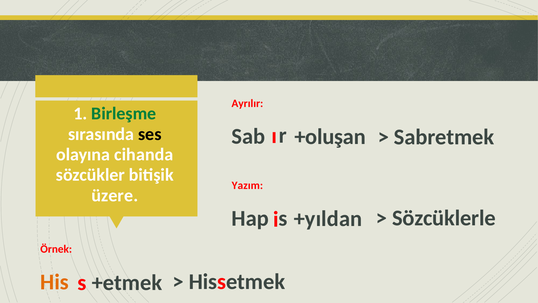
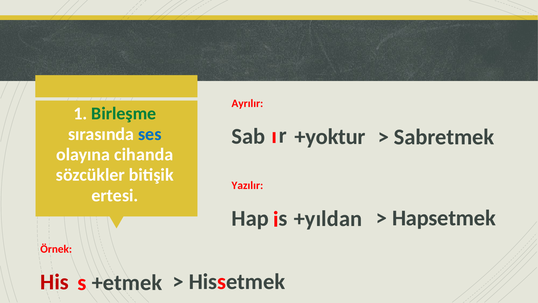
ses colour: black -> blue (150, 134)
+oluşan: +oluşan -> +yoktur (330, 137)
Yazım: Yazım -> Yazılır (247, 185)
üzere: üzere -> ertesi (115, 195)
Sözcüklerle: Sözcüklerle -> Hapsetmek (444, 218)
His colour: orange -> red (55, 282)
